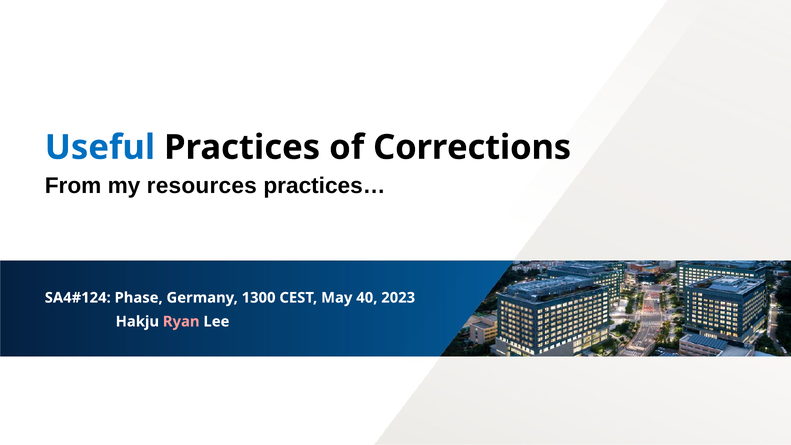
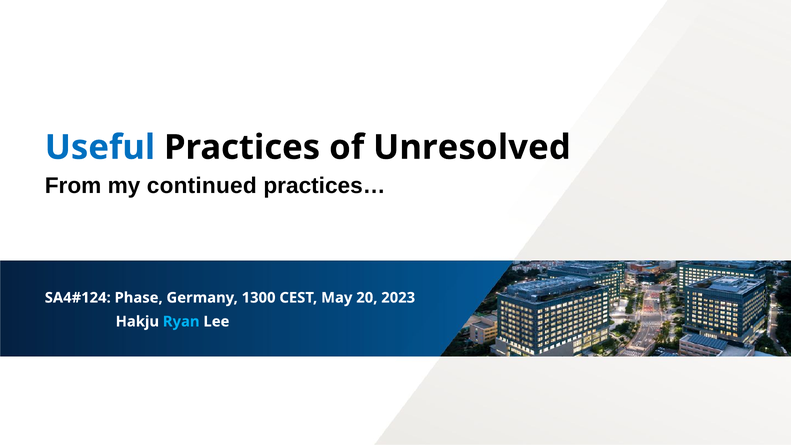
Corrections: Corrections -> Unresolved (472, 147)
resources: resources -> continued (202, 186)
40: 40 -> 20 (367, 298)
Ryan colour: pink -> light blue (181, 321)
